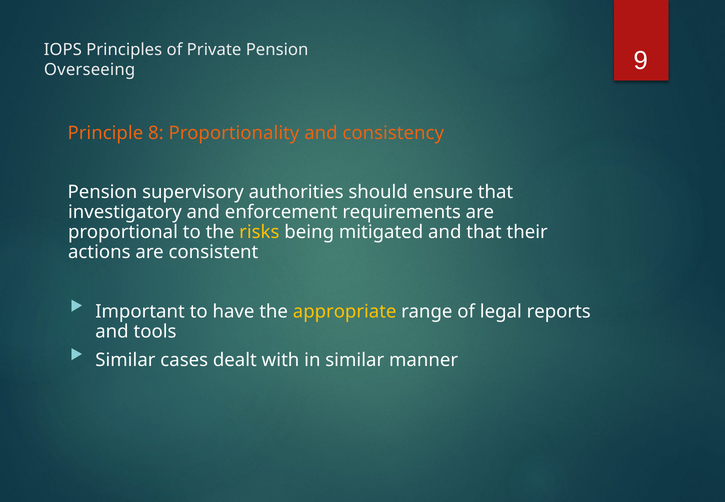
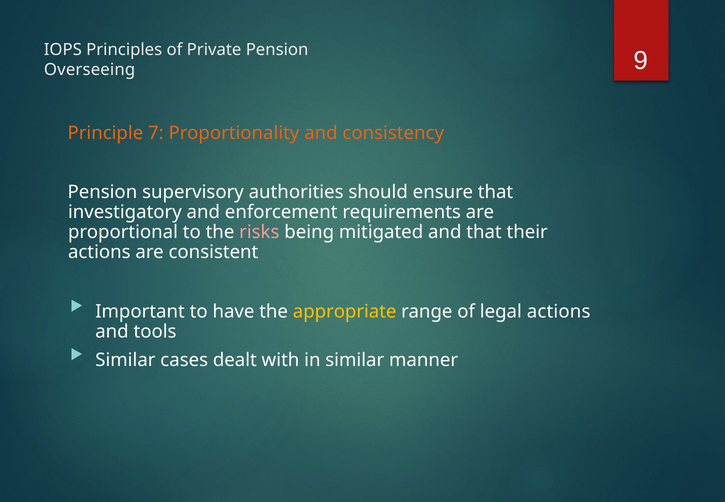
8: 8 -> 7 (156, 133)
risks colour: yellow -> pink (259, 232)
legal reports: reports -> actions (559, 311)
